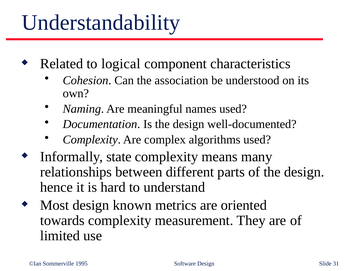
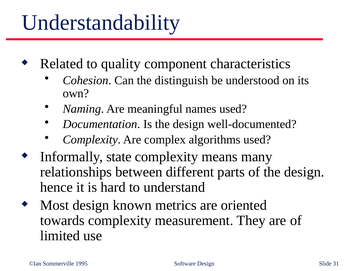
logical: logical -> quality (121, 64)
association: association -> distinguish (181, 80)
